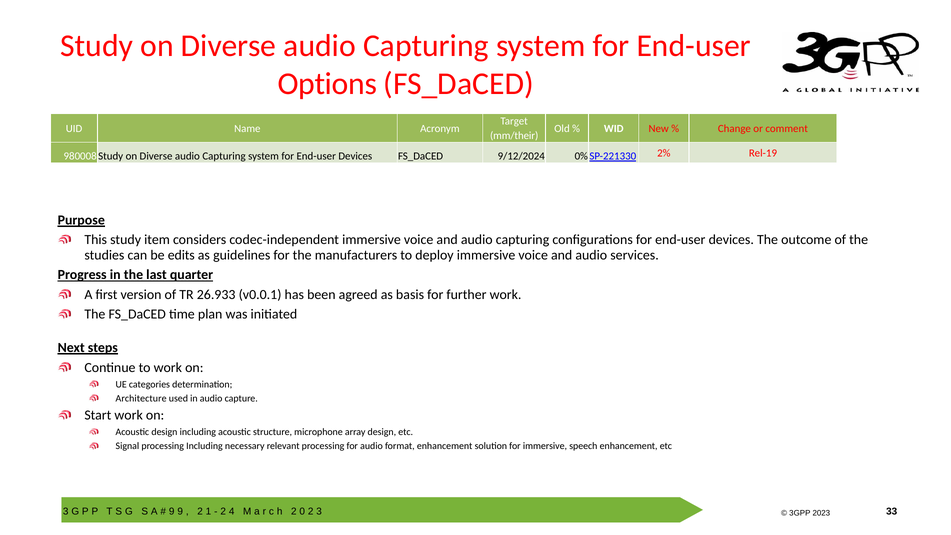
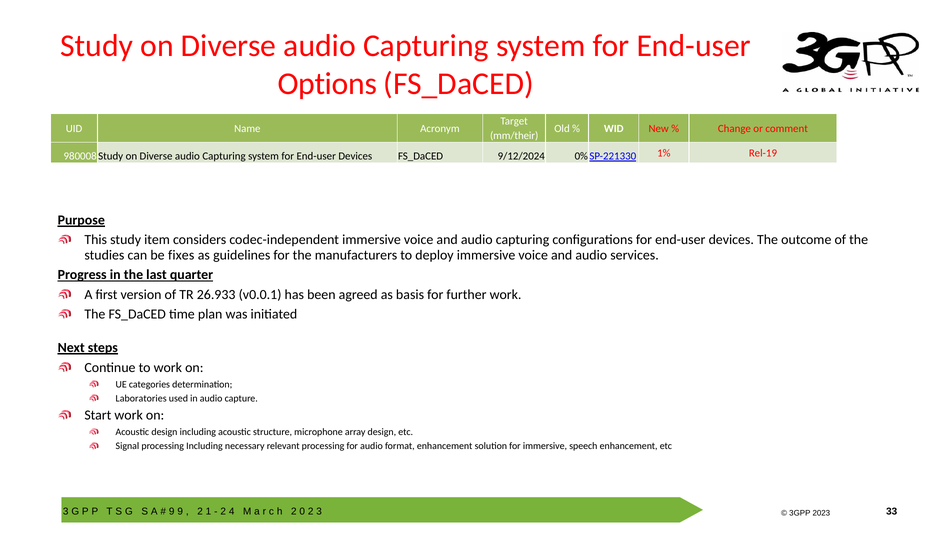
2%: 2% -> 1% (664, 153)
edits: edits -> fixes (181, 255)
Architecture: Architecture -> Laboratories (141, 398)
